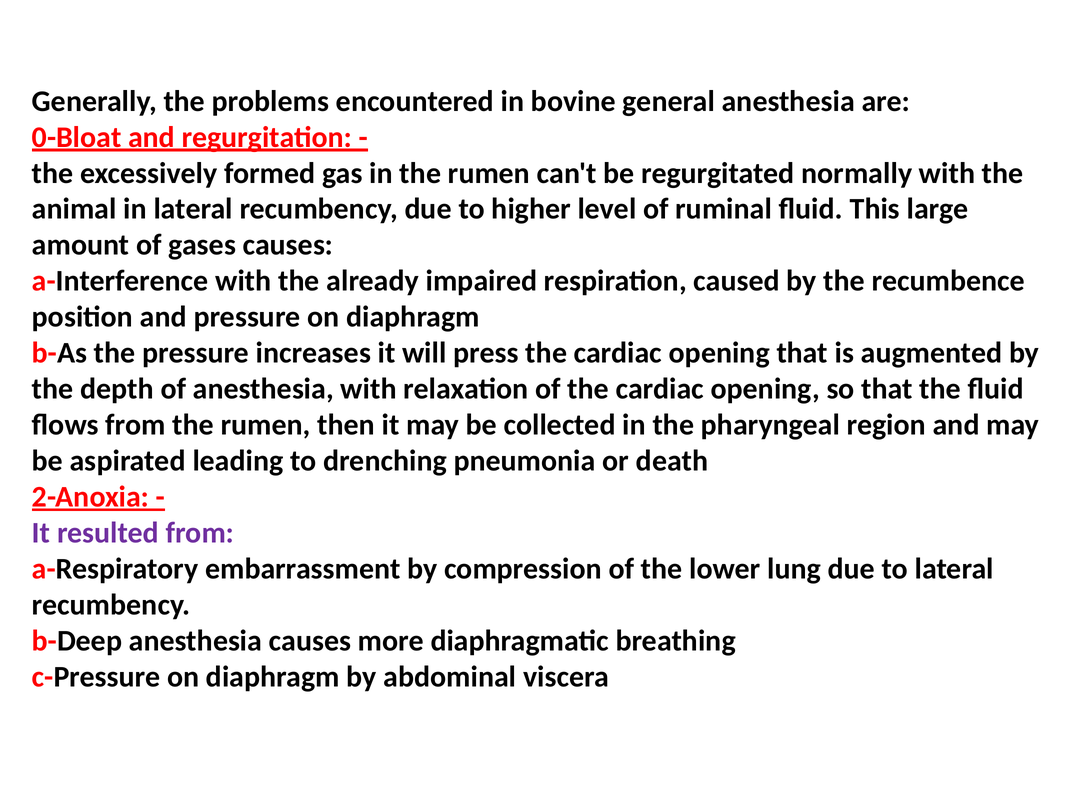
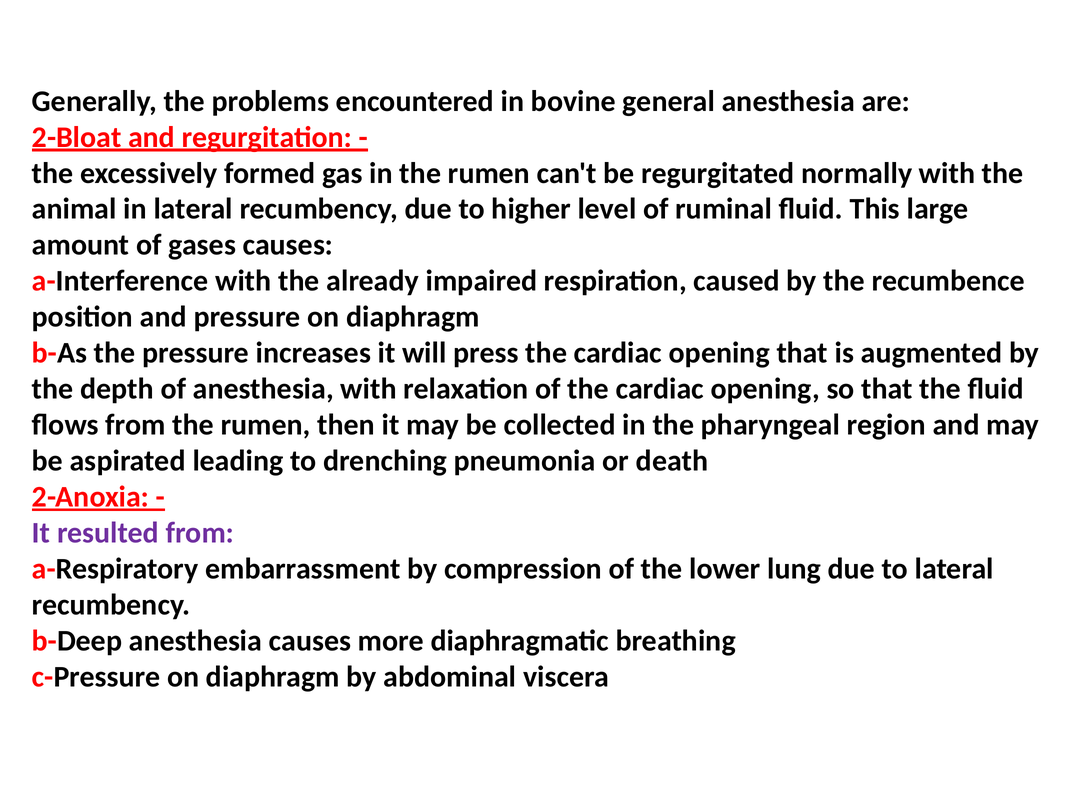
0-Bloat: 0-Bloat -> 2-Bloat (77, 137)
